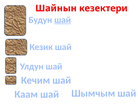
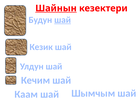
Шайнын underline: none -> present (56, 8)
